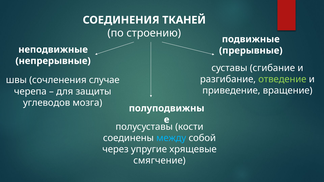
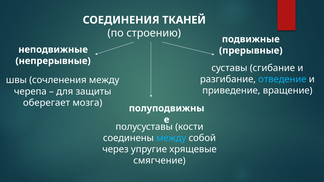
отведение colour: light green -> light blue (282, 79)
сочленения случае: случае -> между (104, 80)
углеводов: углеводов -> оберегает (47, 103)
